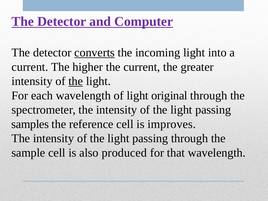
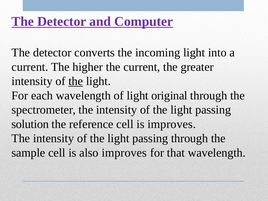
converts underline: present -> none (95, 53)
samples: samples -> solution (30, 124)
also produced: produced -> improves (124, 153)
